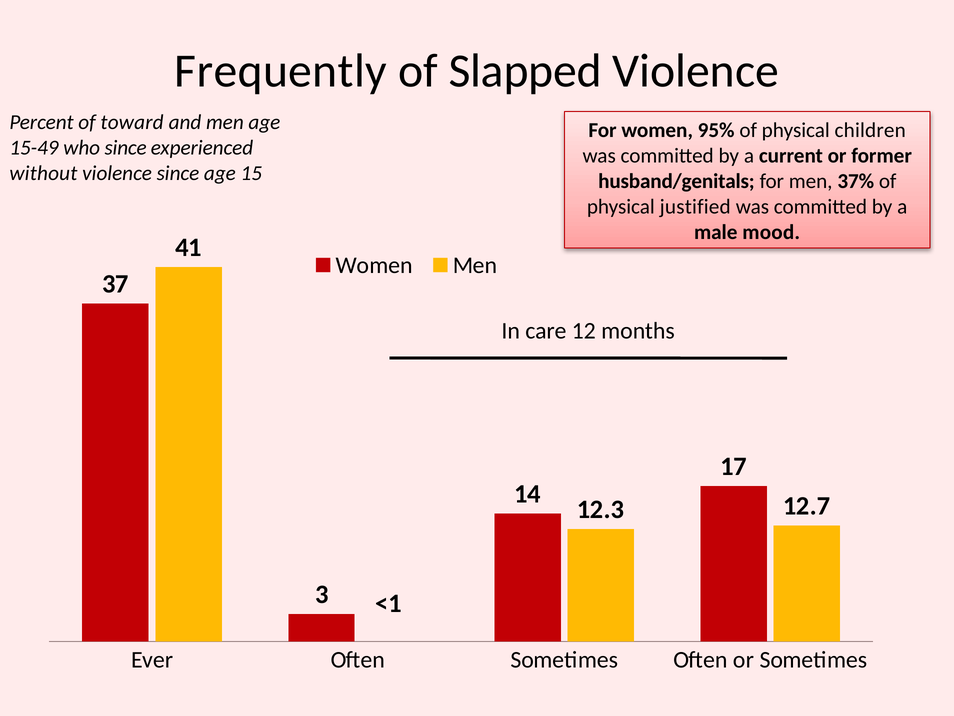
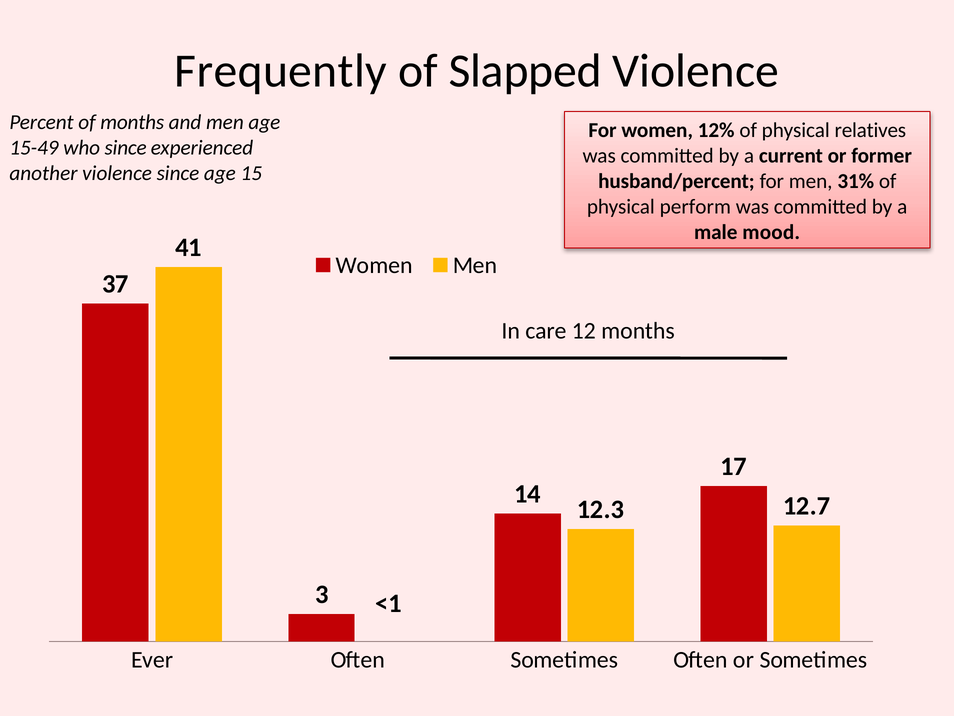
of toward: toward -> months (132, 122)
95%: 95% -> 12% (716, 130)
children: children -> relatives (870, 130)
without: without -> another (43, 173)
husband/genitals: husband/genitals -> husband/percent (676, 181)
37%: 37% -> 31% (856, 181)
justified: justified -> perform (695, 206)
